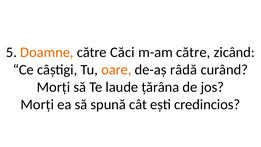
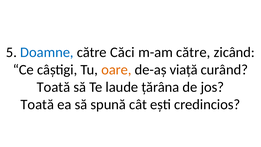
Doamne colour: orange -> blue (47, 52)
râdă: râdă -> viață (184, 70)
Morți: Morți -> Toată (53, 87)
Morți: Morți -> Toată (37, 104)
